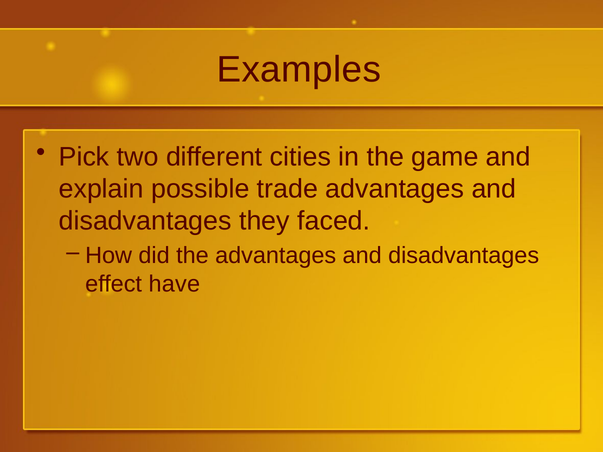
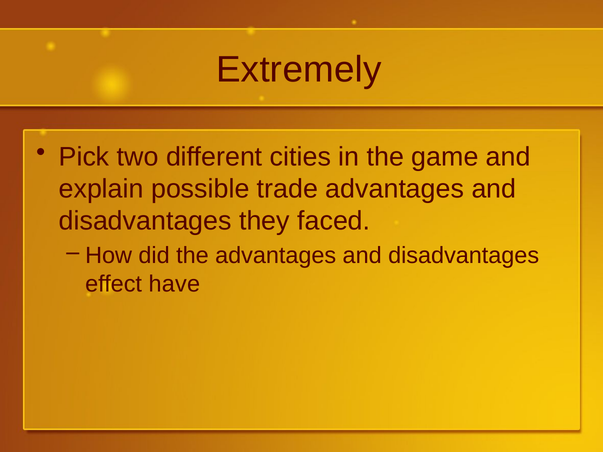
Examples: Examples -> Extremely (299, 70)
